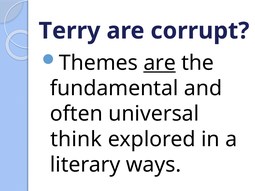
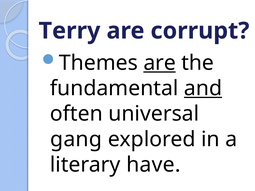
and underline: none -> present (203, 88)
think: think -> gang (76, 139)
ways: ways -> have (153, 165)
